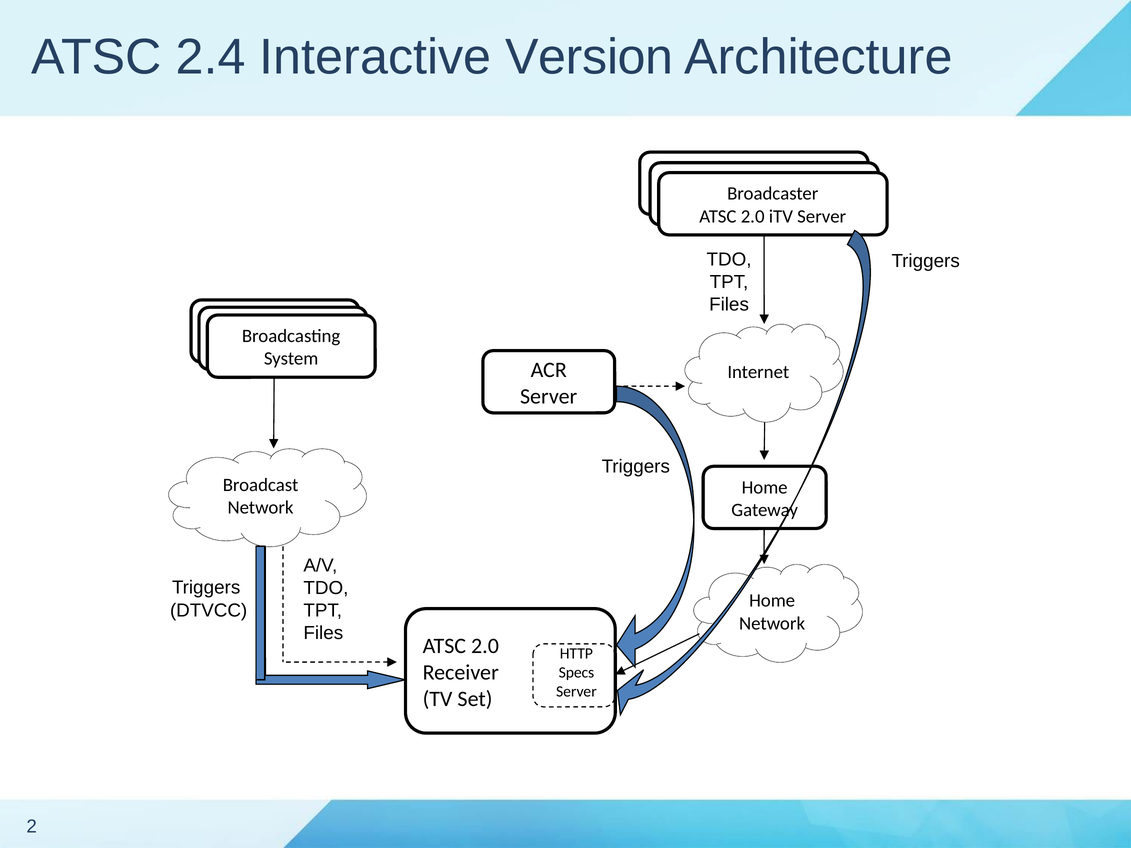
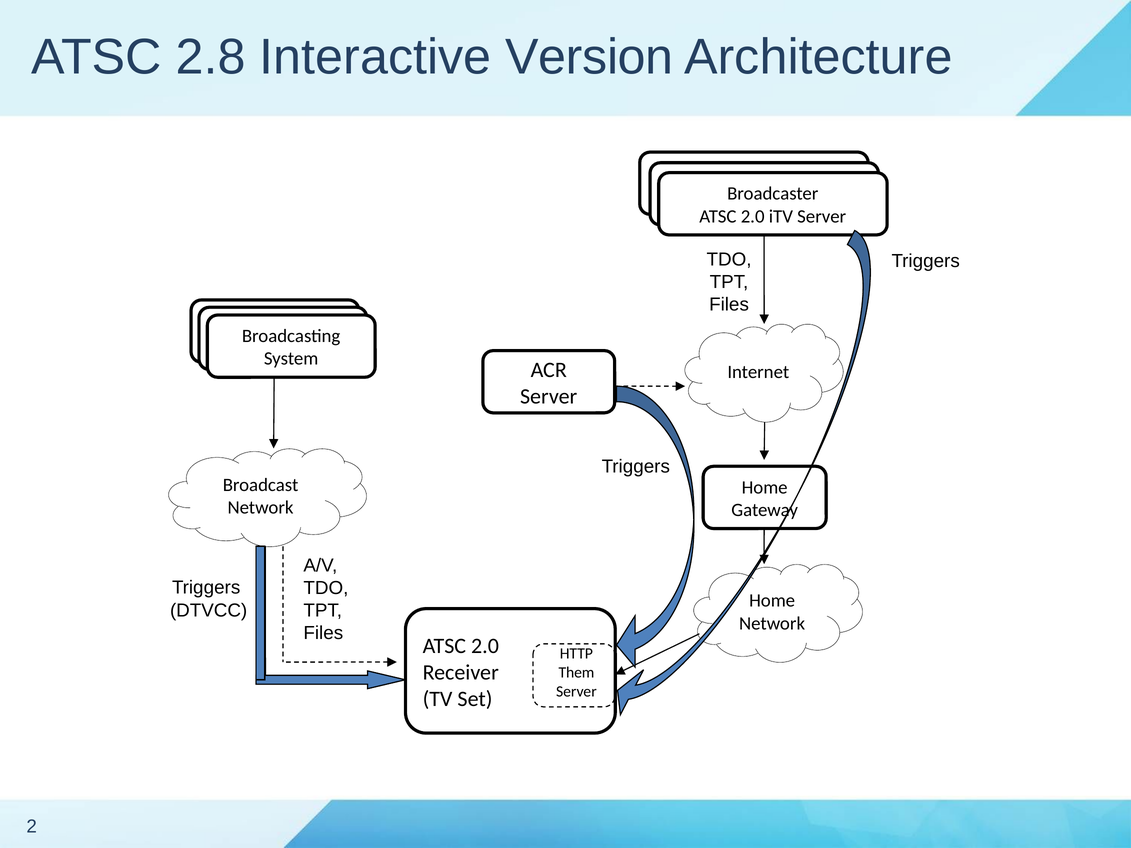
2.4: 2.4 -> 2.8 (211, 57)
Specs: Specs -> Them (576, 673)
